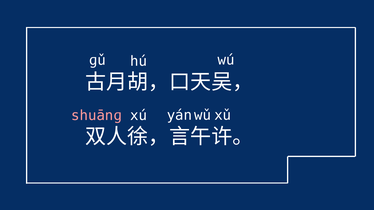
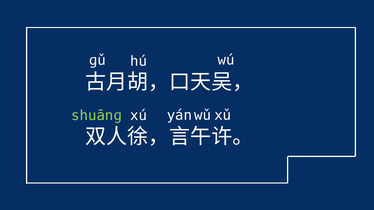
shuānɡ colour: pink -> light green (97, 116)
